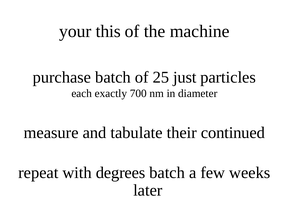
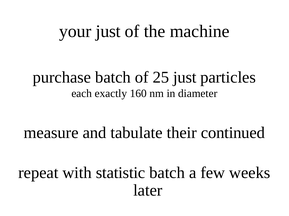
your this: this -> just (108, 31)
700: 700 -> 160 (138, 94)
degrees: degrees -> statistic (121, 173)
